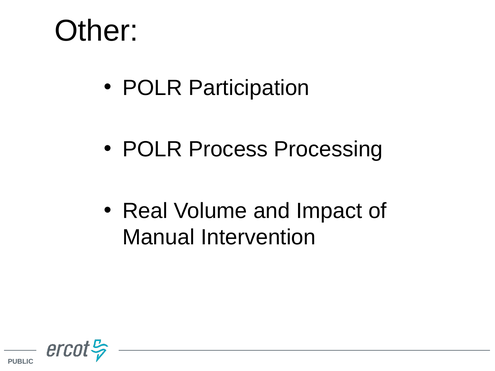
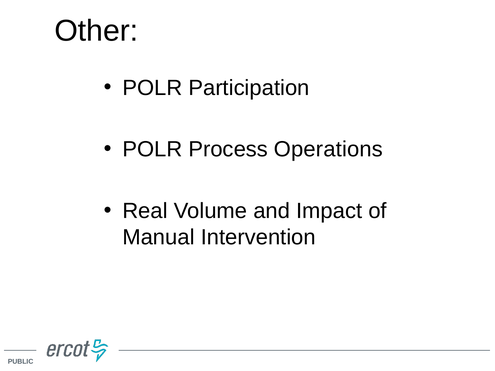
Processing: Processing -> Operations (328, 149)
